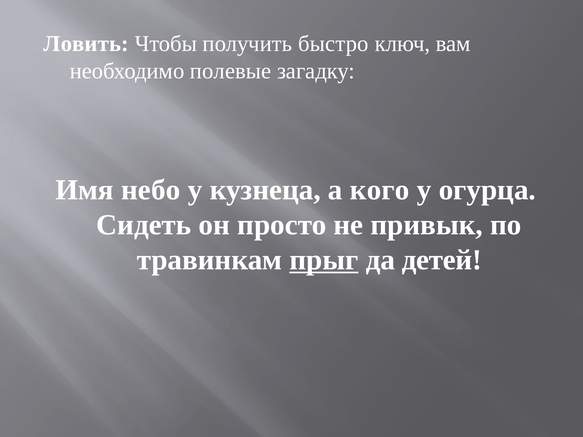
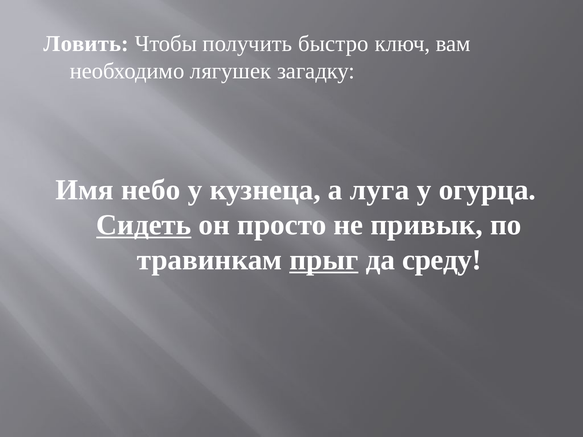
полевые: полевые -> лягушек (231, 71)
кого: кого -> луга (380, 190)
Сидеть underline: none -> present (144, 225)
детей: детей -> среду (442, 260)
